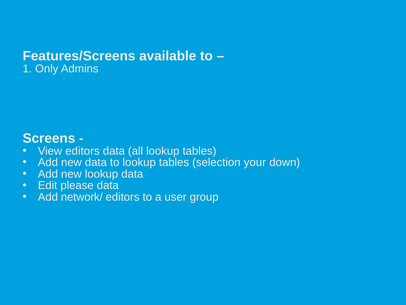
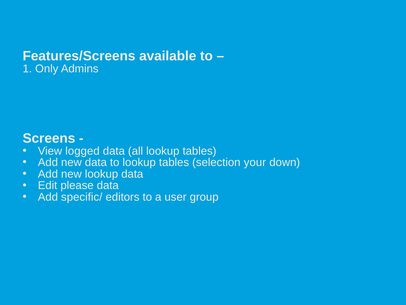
View editors: editors -> logged (82, 151)
network/: network/ -> specific/ (82, 197)
